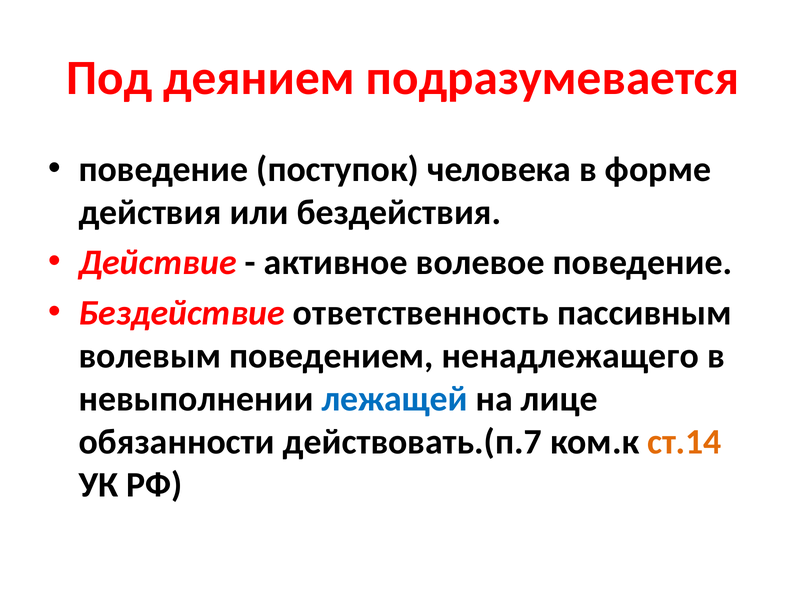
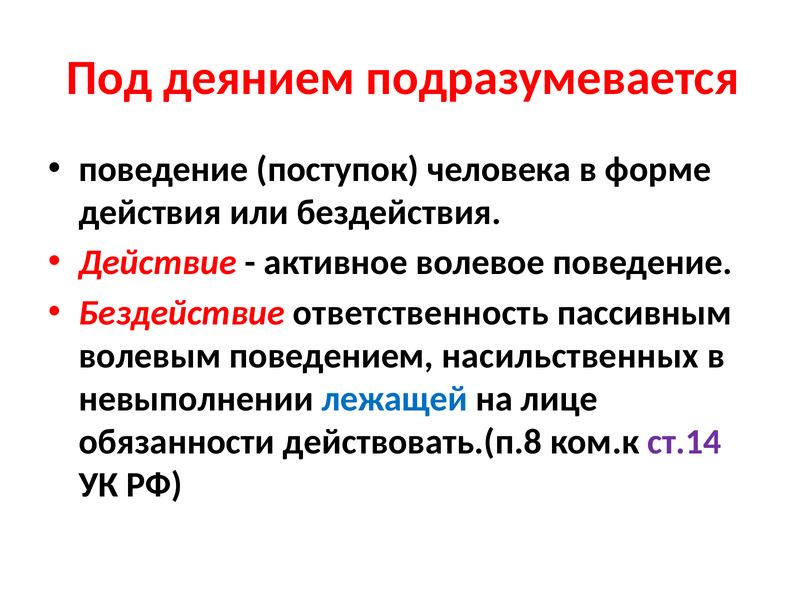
ненадлежащего: ненадлежащего -> насильственных (570, 355)
действовать.(п.7: действовать.(п.7 -> действовать.(п.8 (412, 441)
ст.14 colour: orange -> purple (684, 441)
